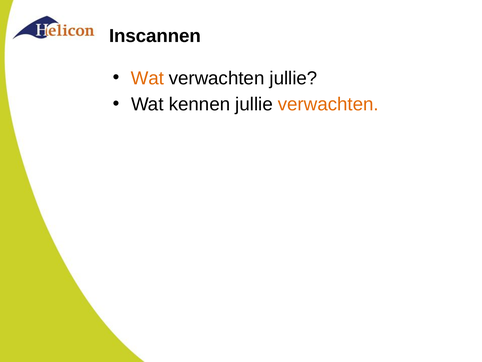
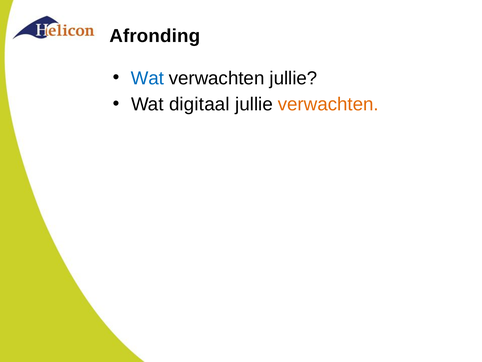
Inscannen: Inscannen -> Afronding (155, 36)
Wat colour: orange -> blue (147, 78)
kennen: kennen -> digitaal (199, 104)
